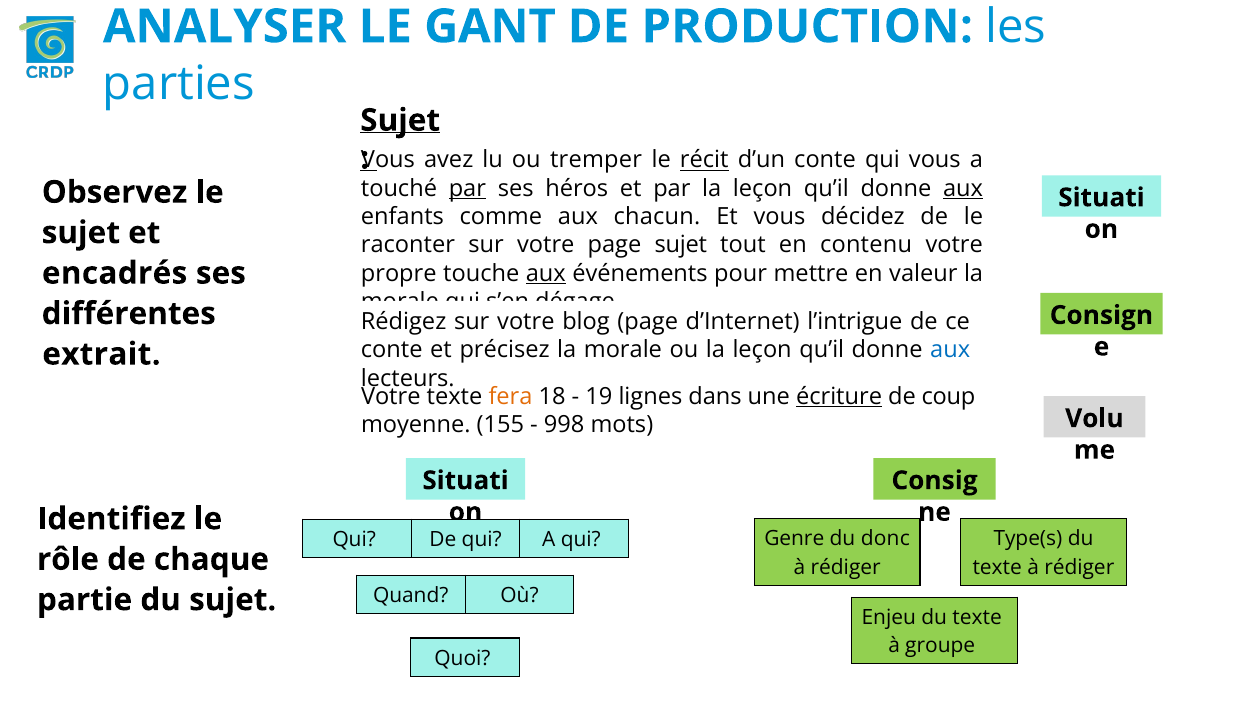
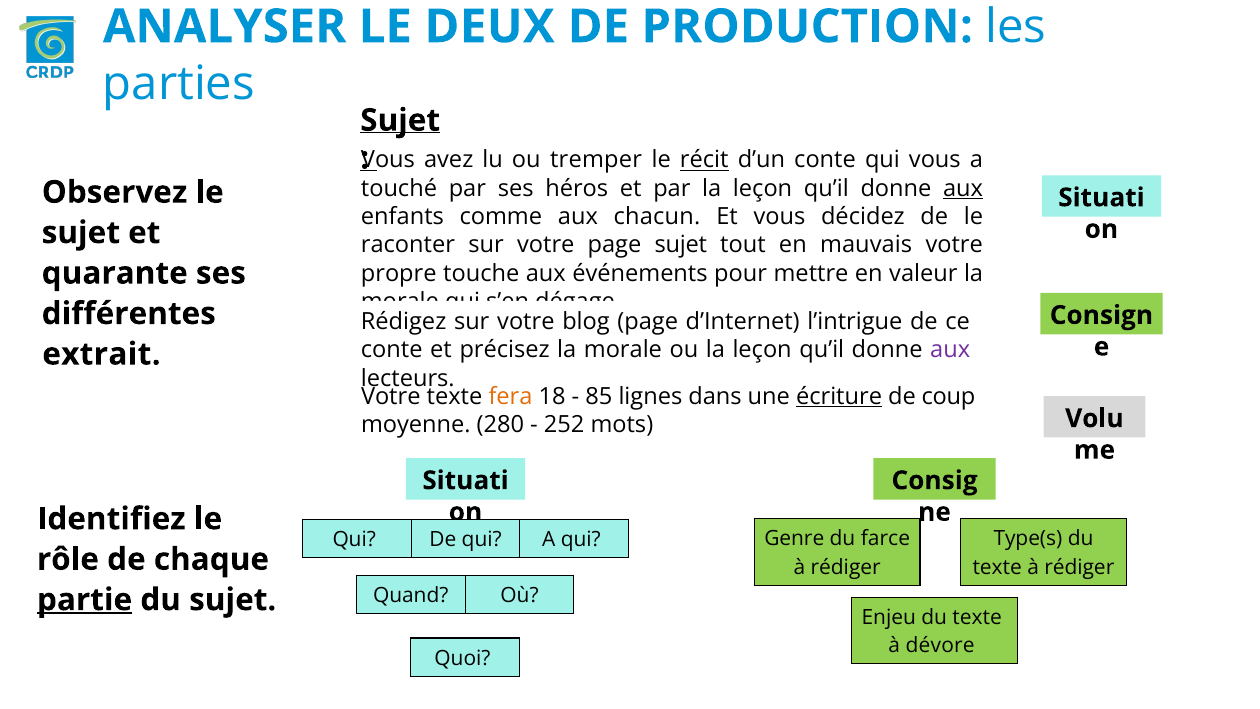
GANT: GANT -> DEUX (490, 27)
par underline: present -> none (467, 188)
contenu: contenu -> mauvais (866, 245)
encadrés: encadrés -> quarante (115, 273)
aux underline: present -> none (546, 273)
aux colour: blue -> purple (950, 350)
19: 19 -> 85 (599, 396)
155: 155 -> 280 (500, 425)
998: 998 -> 252 (564, 425)
donc: donc -> farce (885, 539)
partie underline: none -> present (85, 600)
groupe: groupe -> dévore (940, 646)
